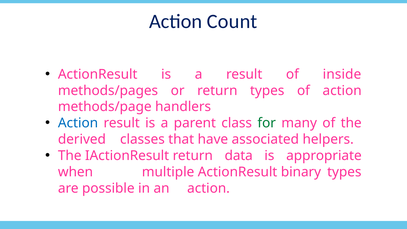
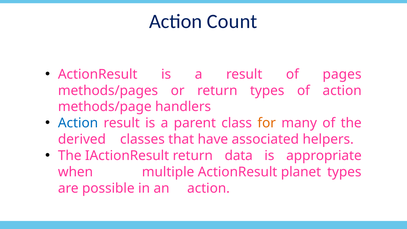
inside: inside -> pages (342, 74)
for colour: green -> orange (267, 123)
binary: binary -> planet (301, 172)
